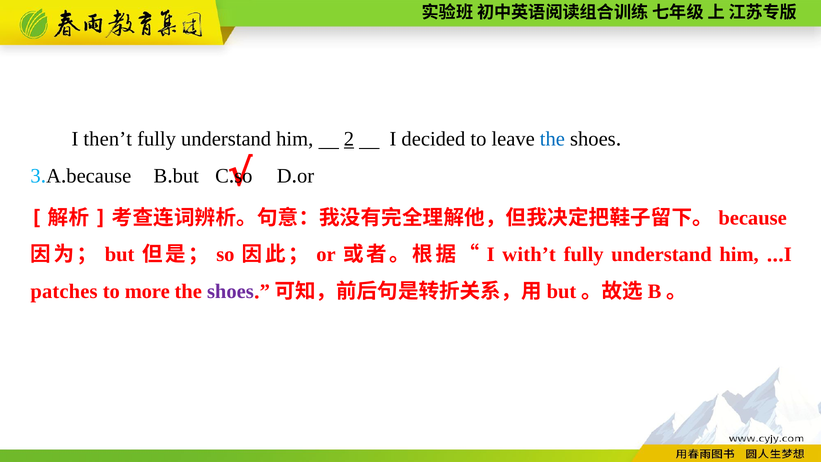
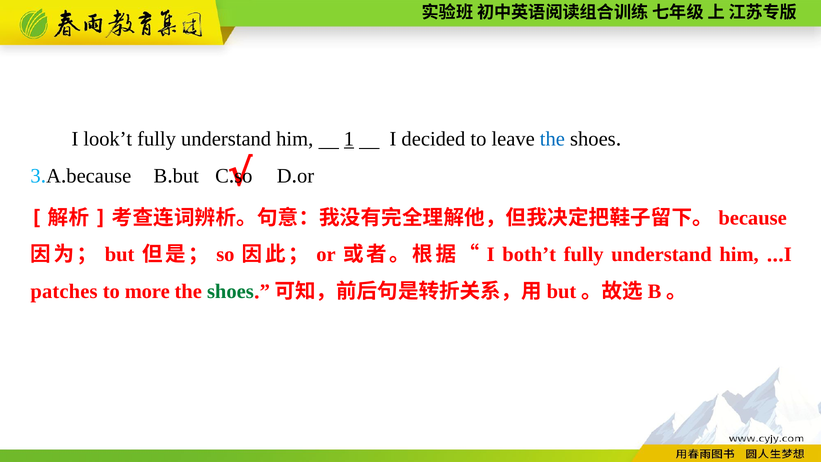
then’t: then’t -> look’t (108, 139)
2: 2 -> 1 (349, 139)
with’t: with’t -> both’t (529, 255)
shoes colour: purple -> green (230, 292)
